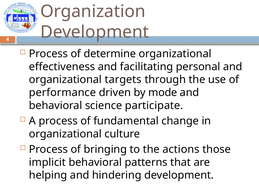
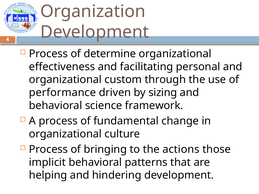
targets: targets -> custom (123, 80)
mode: mode -> sizing (163, 93)
participate: participate -> framework (154, 106)
